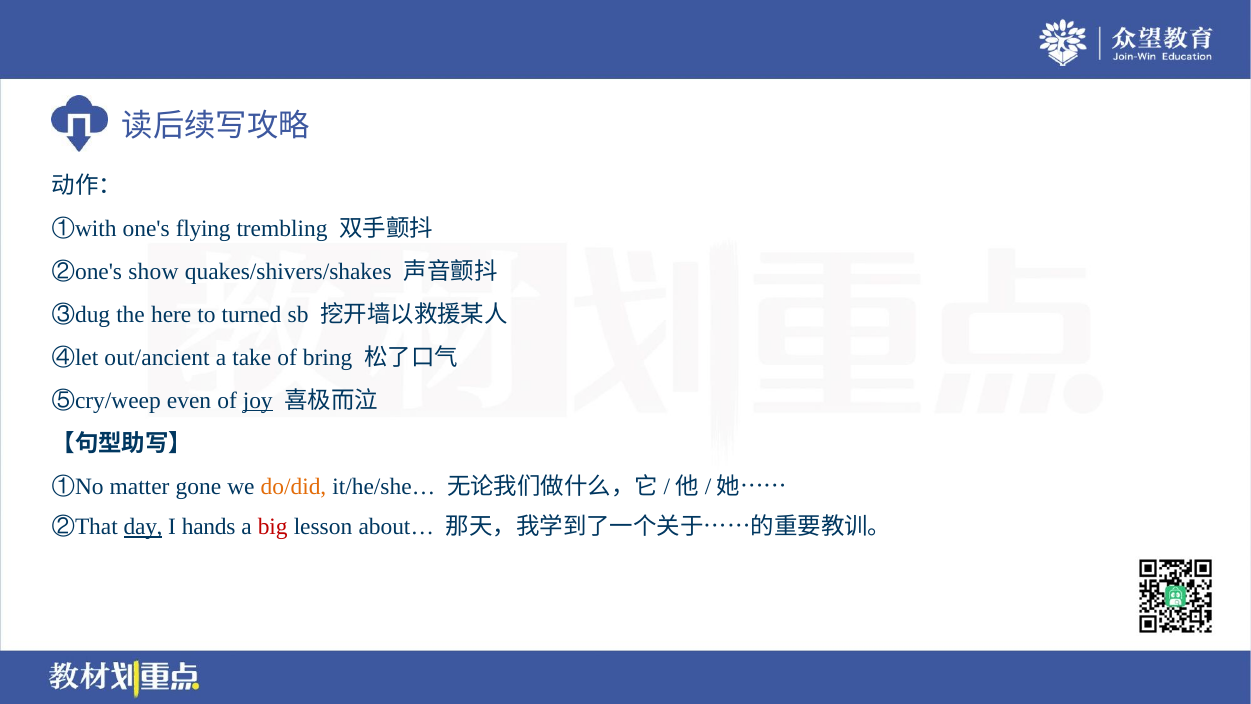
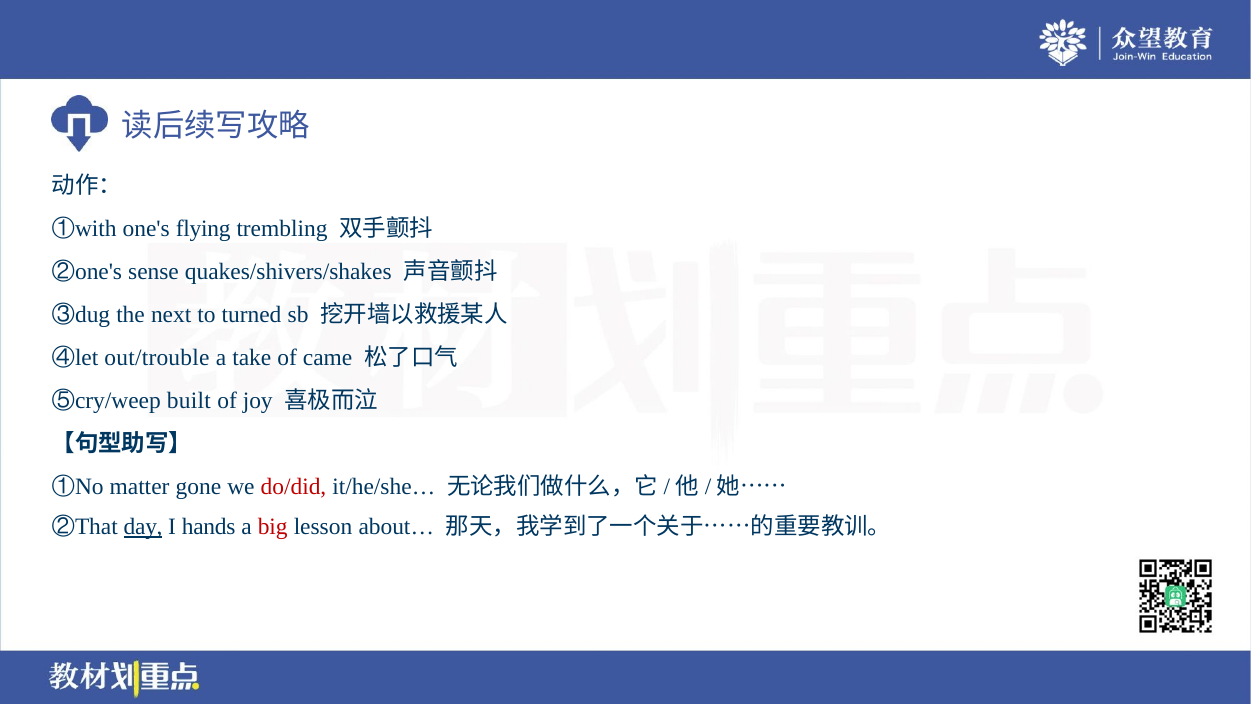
show: show -> sense (154, 271)
here: here -> next (171, 314)
out/ancient: out/ancient -> out/trouble (157, 357)
bring: bring -> came (328, 357)
even: even -> built (189, 400)
joy underline: present -> none (258, 400)
do/did colour: orange -> red (293, 486)
